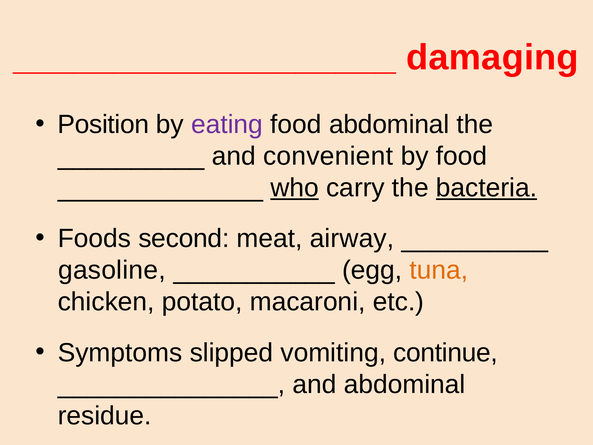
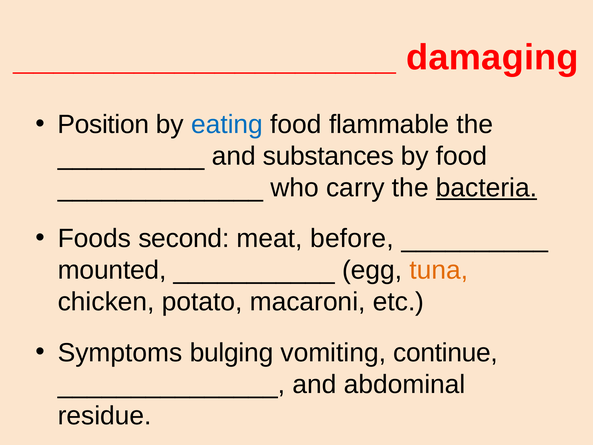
eating colour: purple -> blue (227, 124)
food abdominal: abdominal -> flammable (389, 124)
convenient: convenient -> substances (328, 156)
who underline: present -> none (295, 188)
airway: airway -> before (352, 238)
gasoline: gasoline -> mounted (112, 270)
slipped: slipped -> bulging (232, 352)
